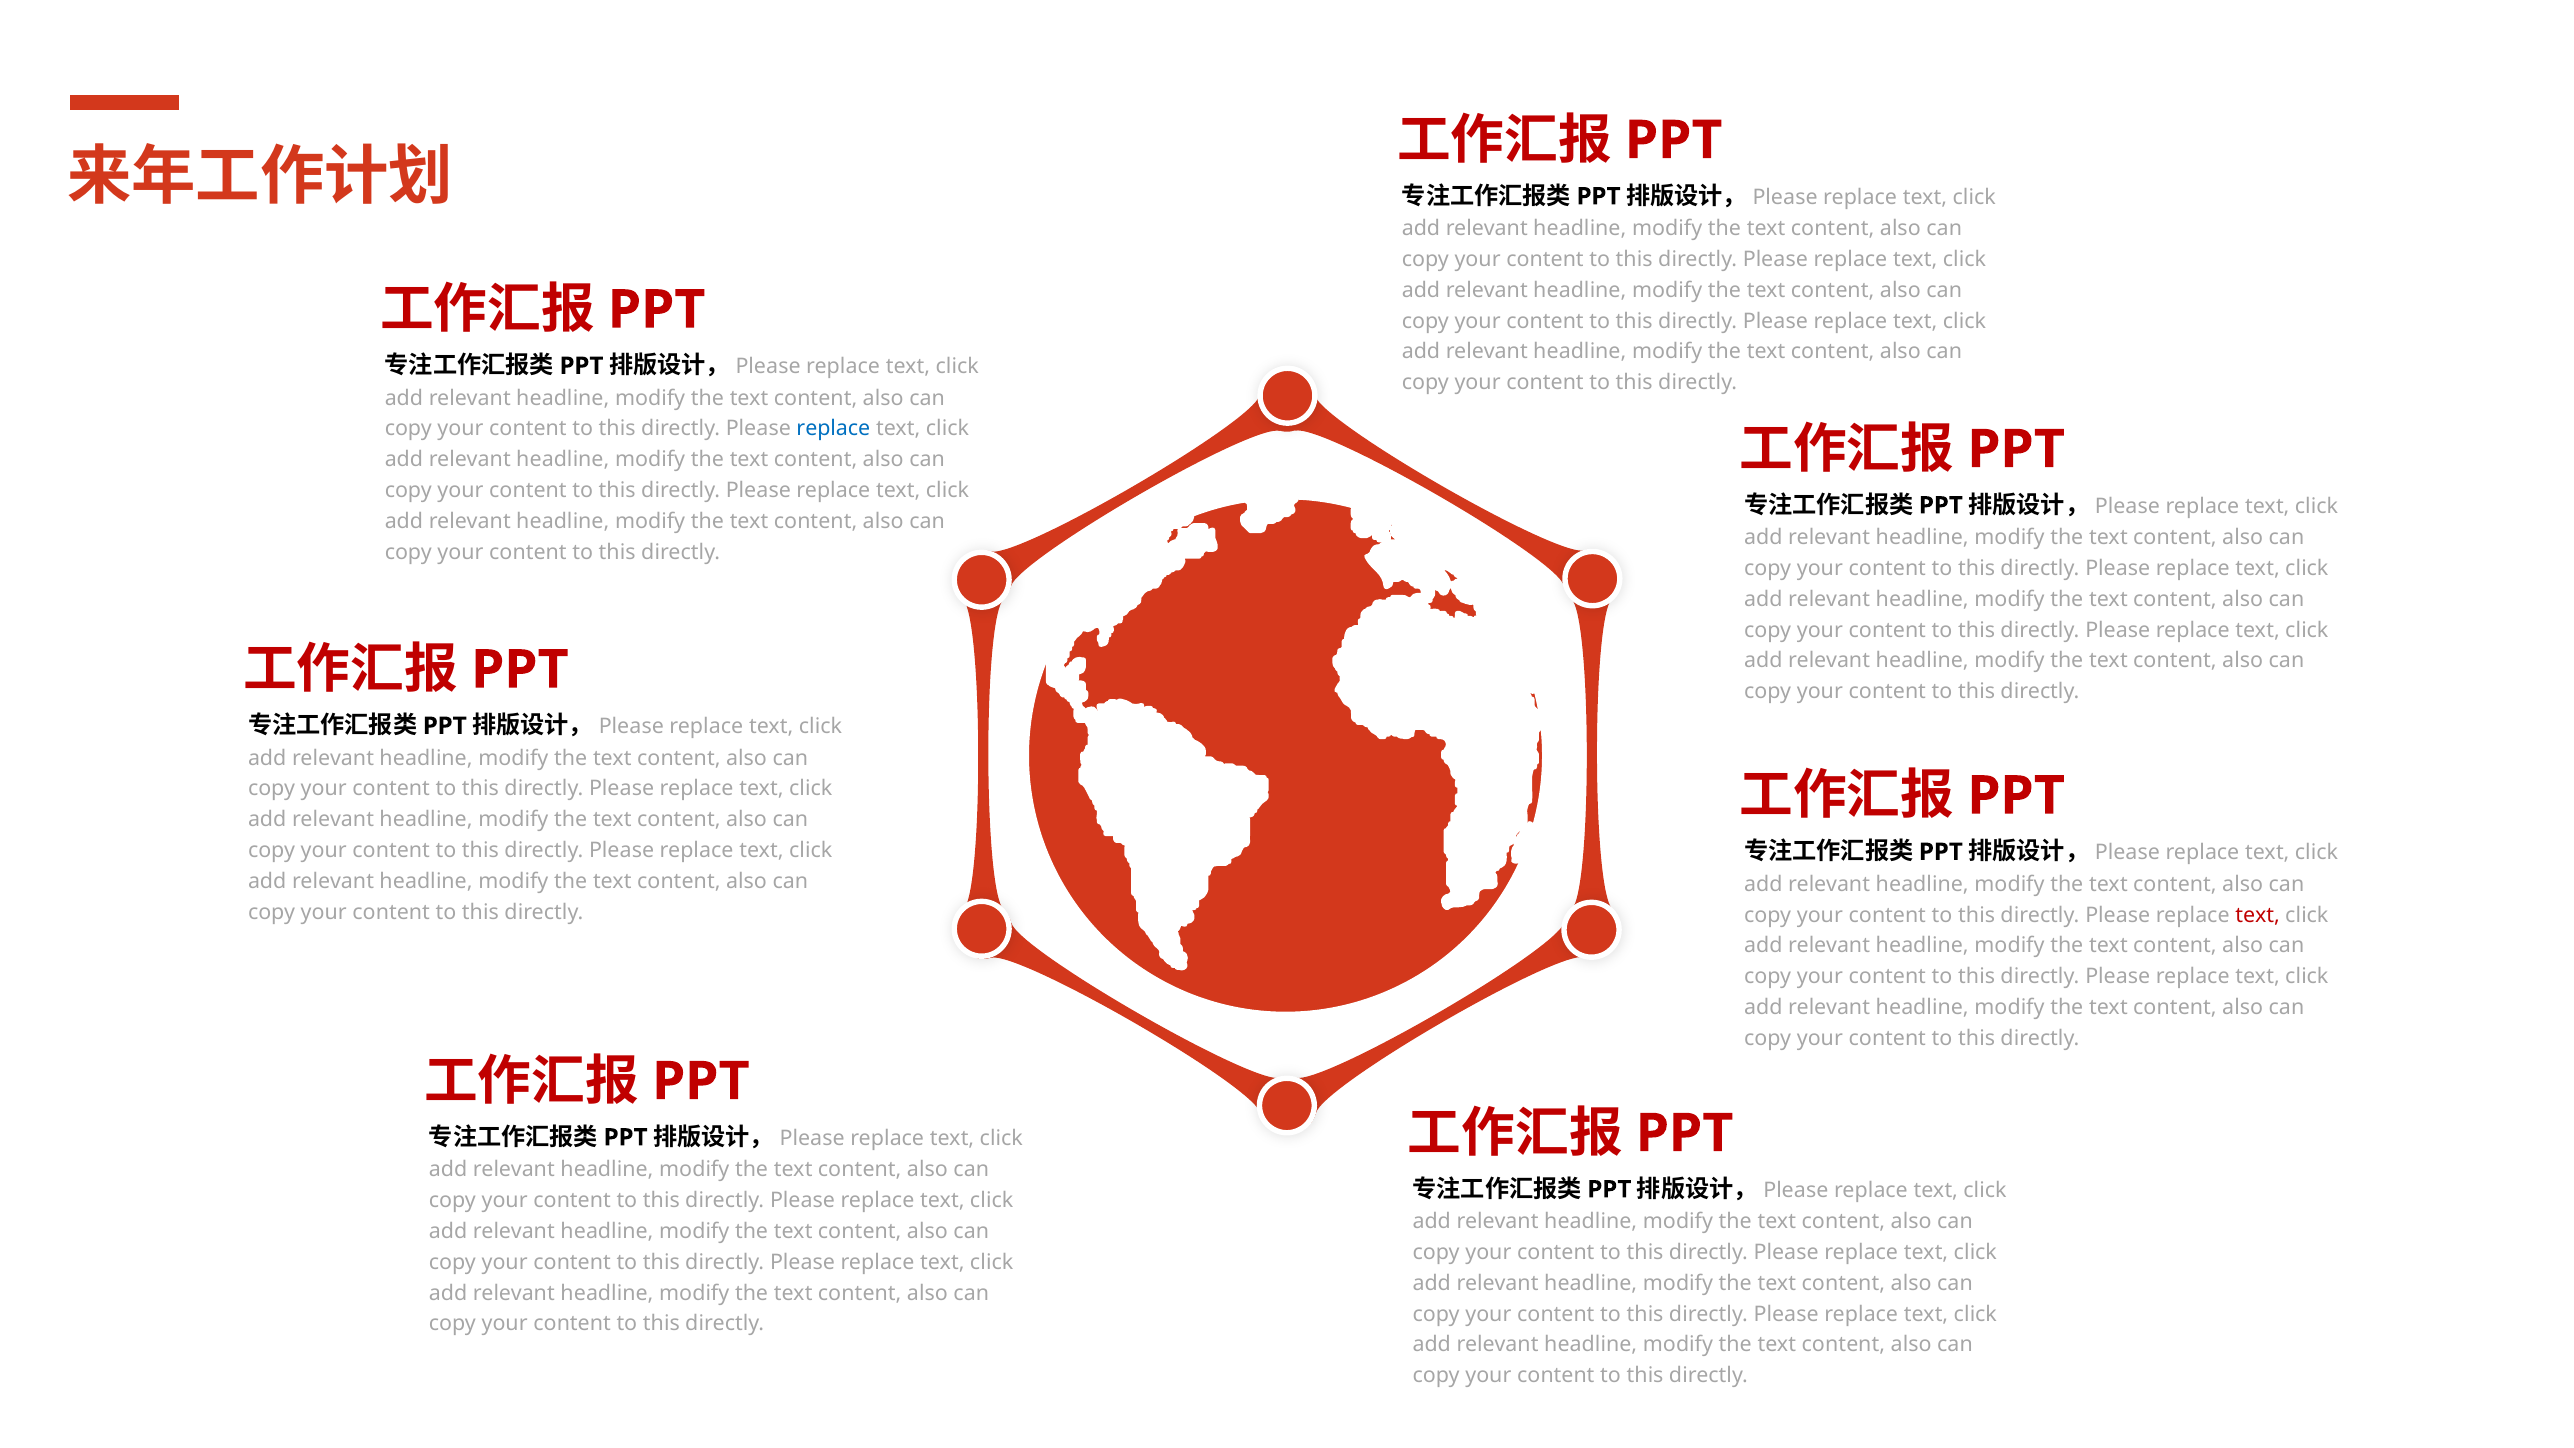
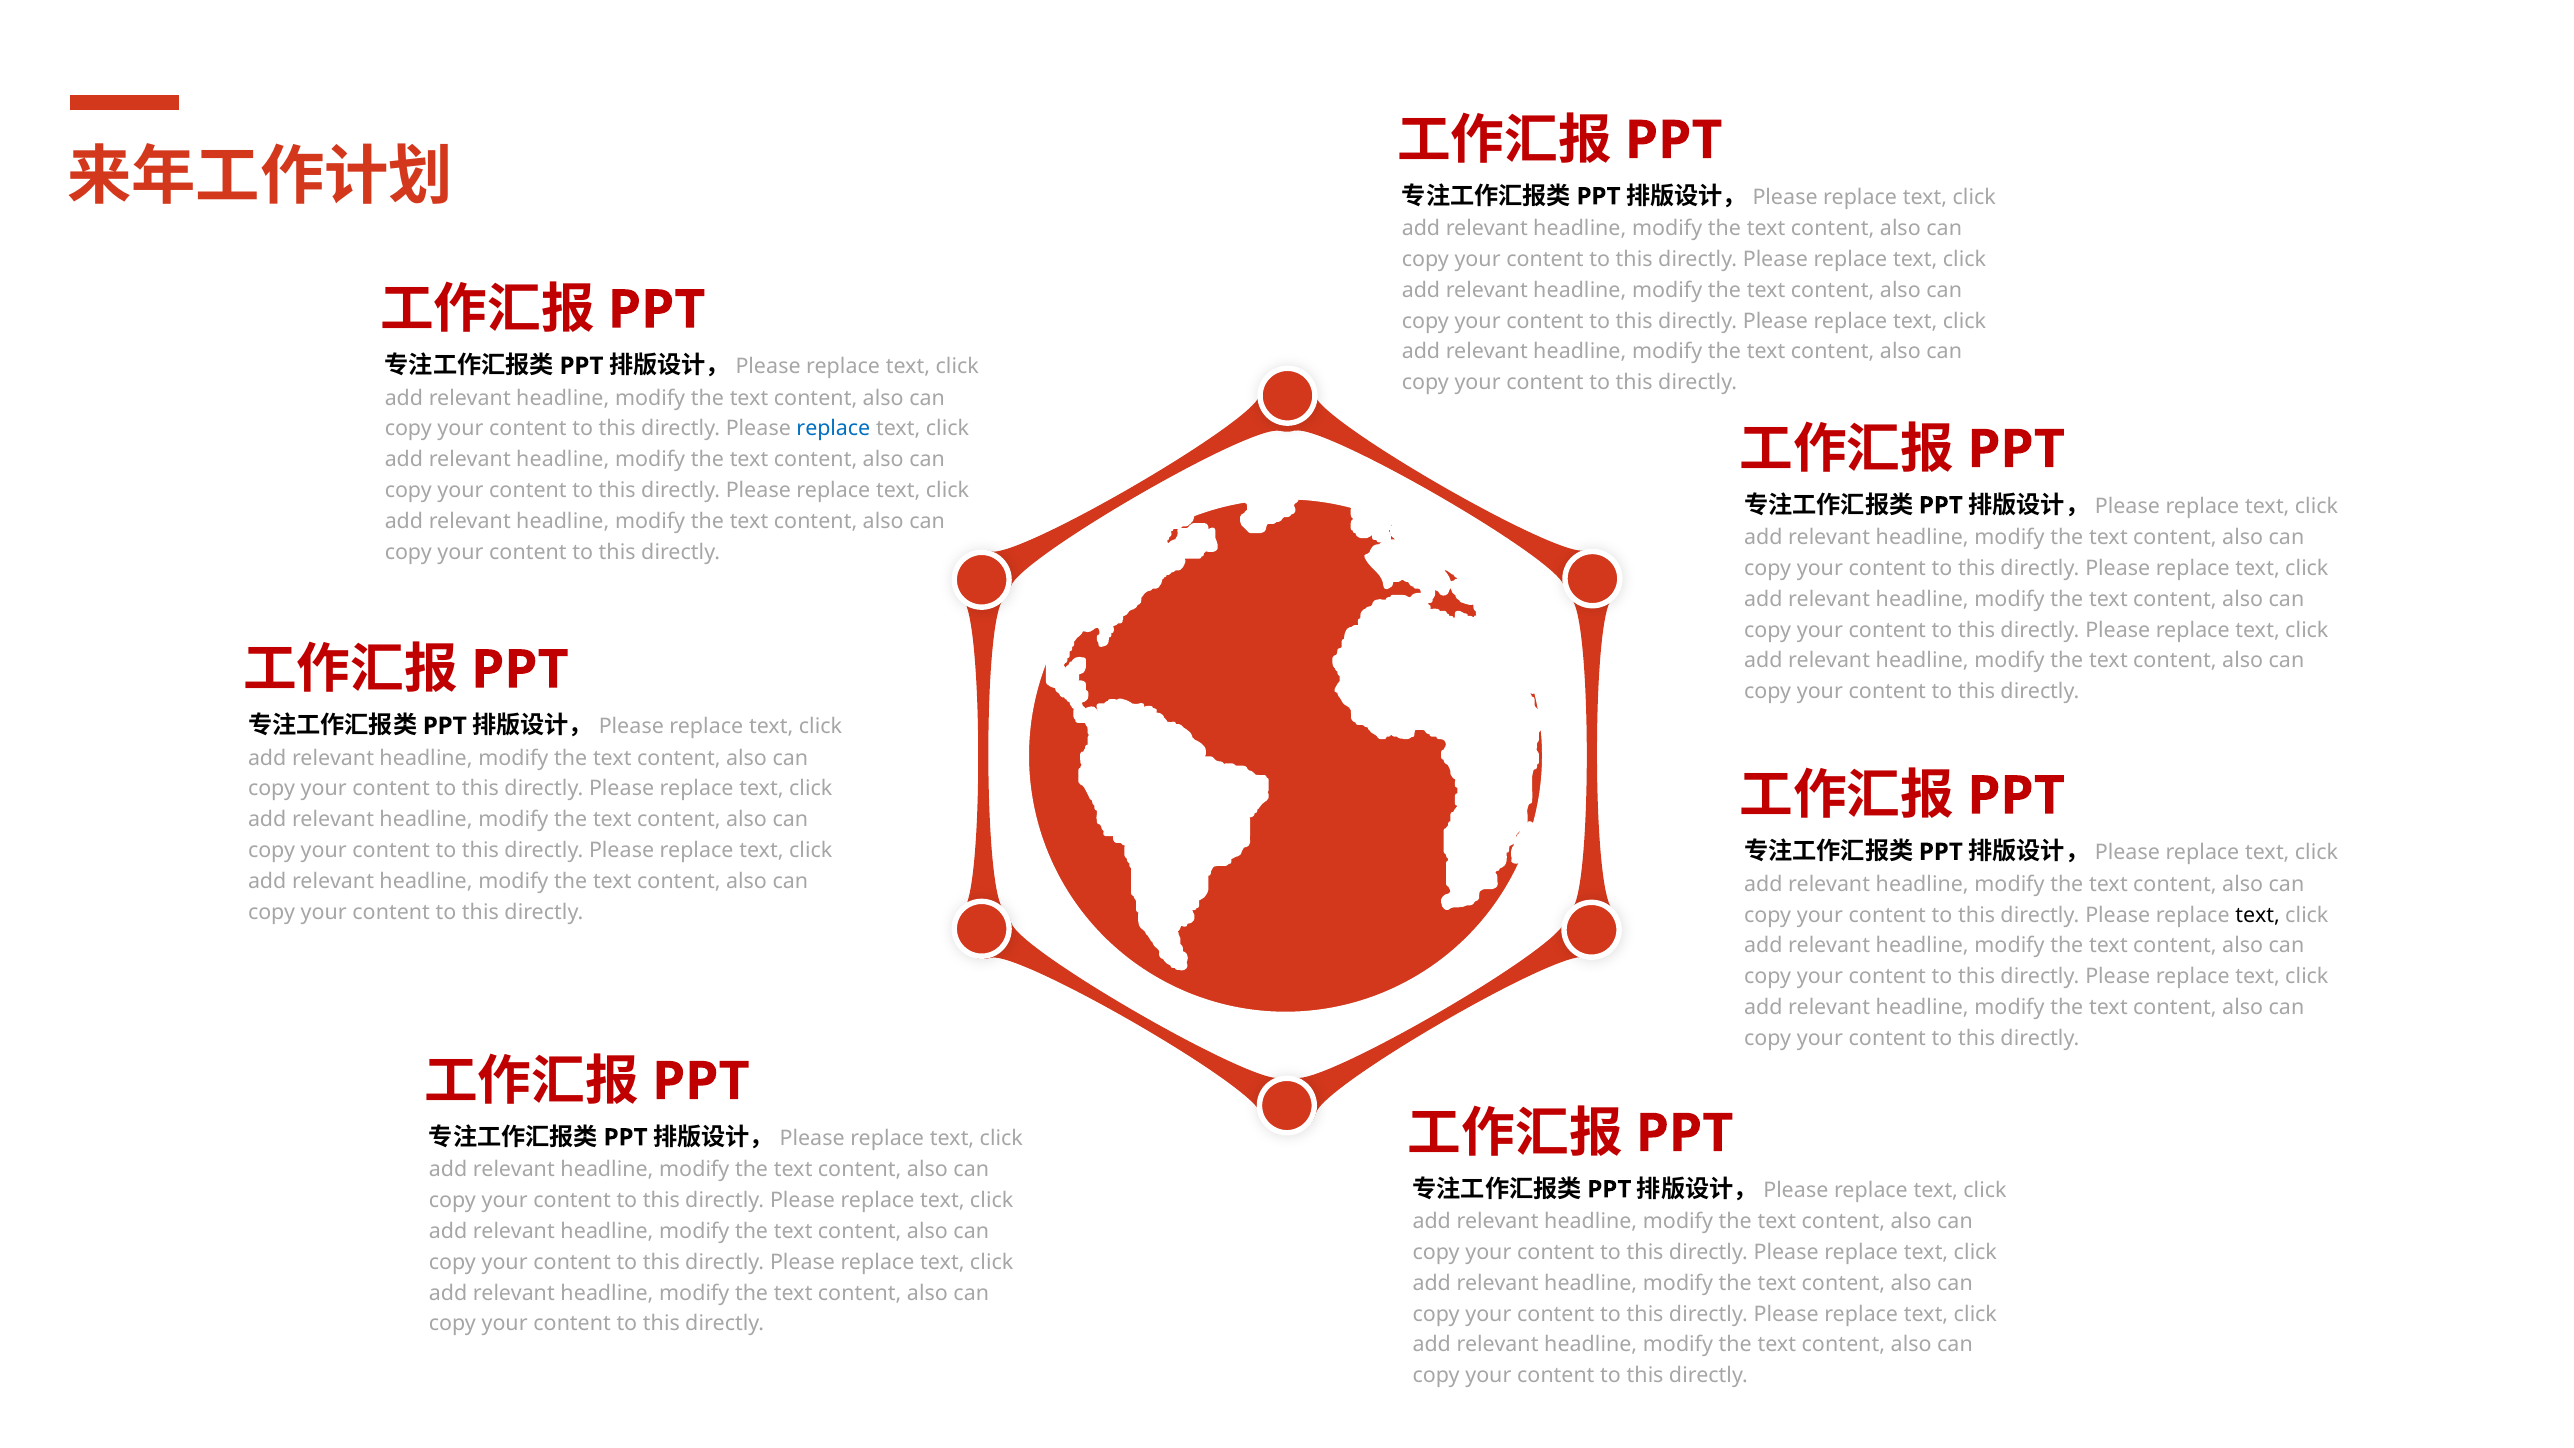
text colour: red -> black (2258, 915)
